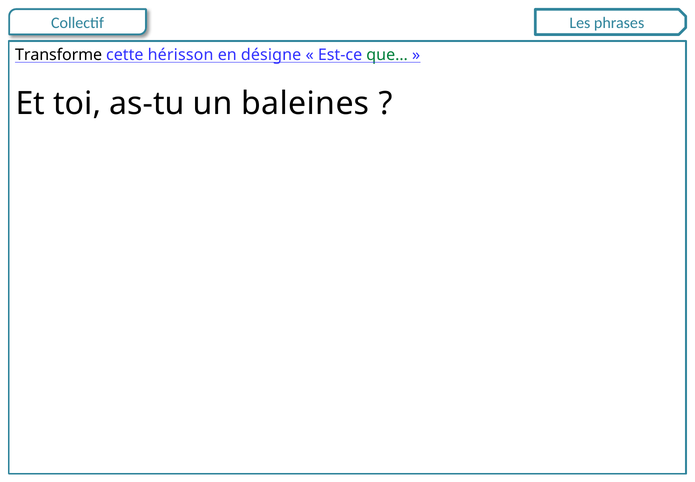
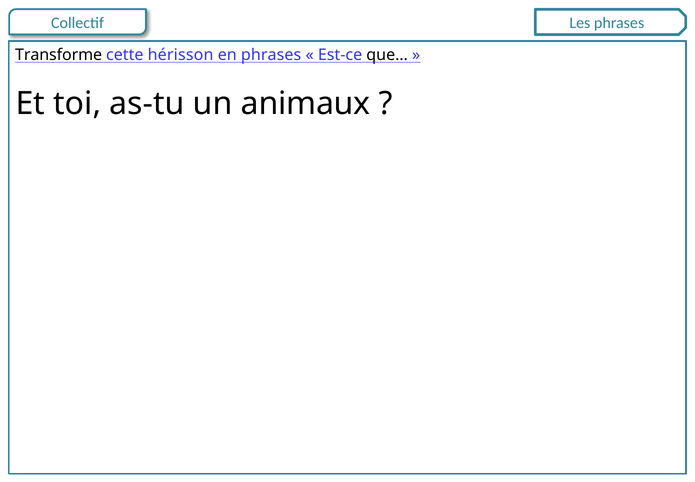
en désigne: désigne -> phrases (271, 55)
que… colour: green -> black (387, 55)
baleines: baleines -> animaux (306, 104)
